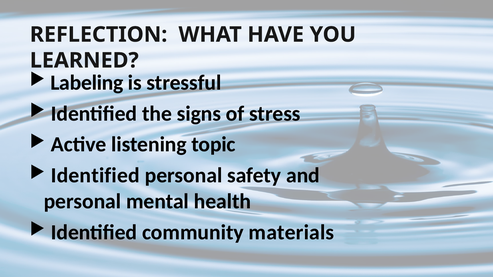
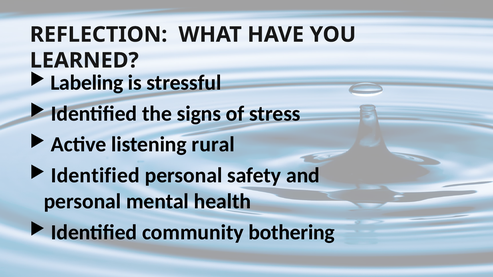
topic: topic -> rural (213, 145)
materials: materials -> bothering (292, 233)
